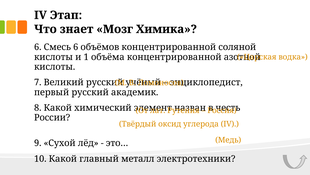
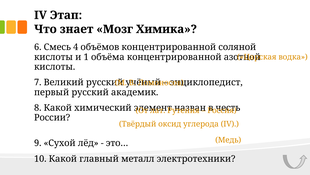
Смесь 6: 6 -> 4 (76, 47)
